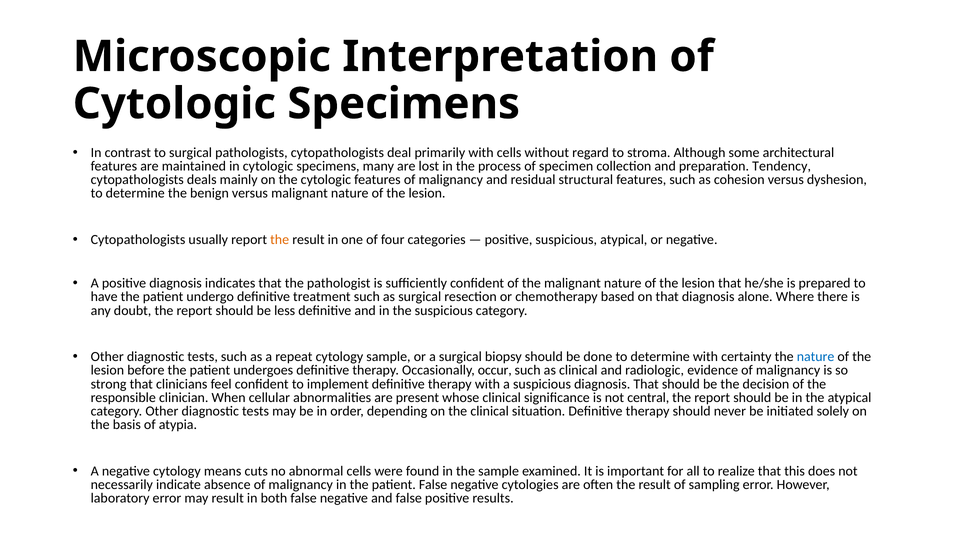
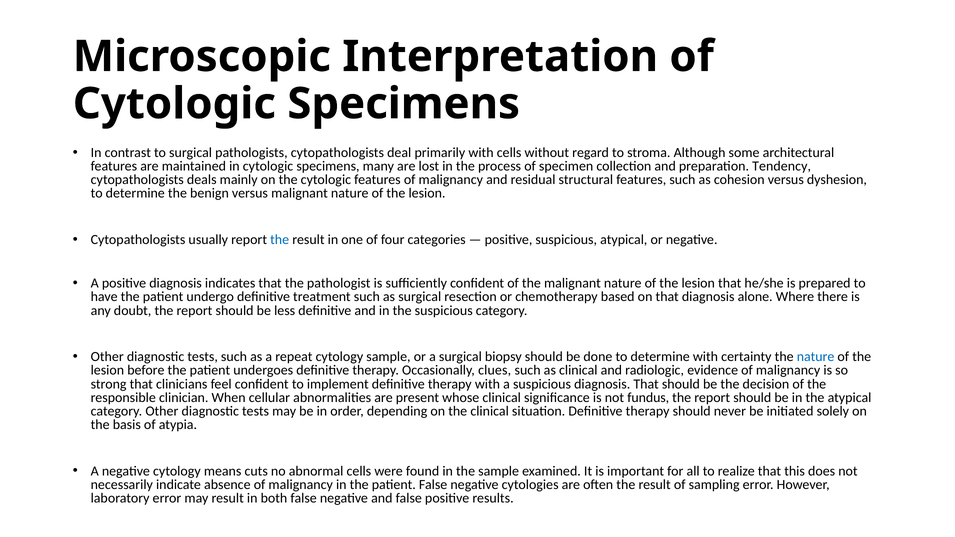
the colour: orange -> blue (280, 240)
occur: occur -> clues (495, 371)
central: central -> fundus (648, 398)
